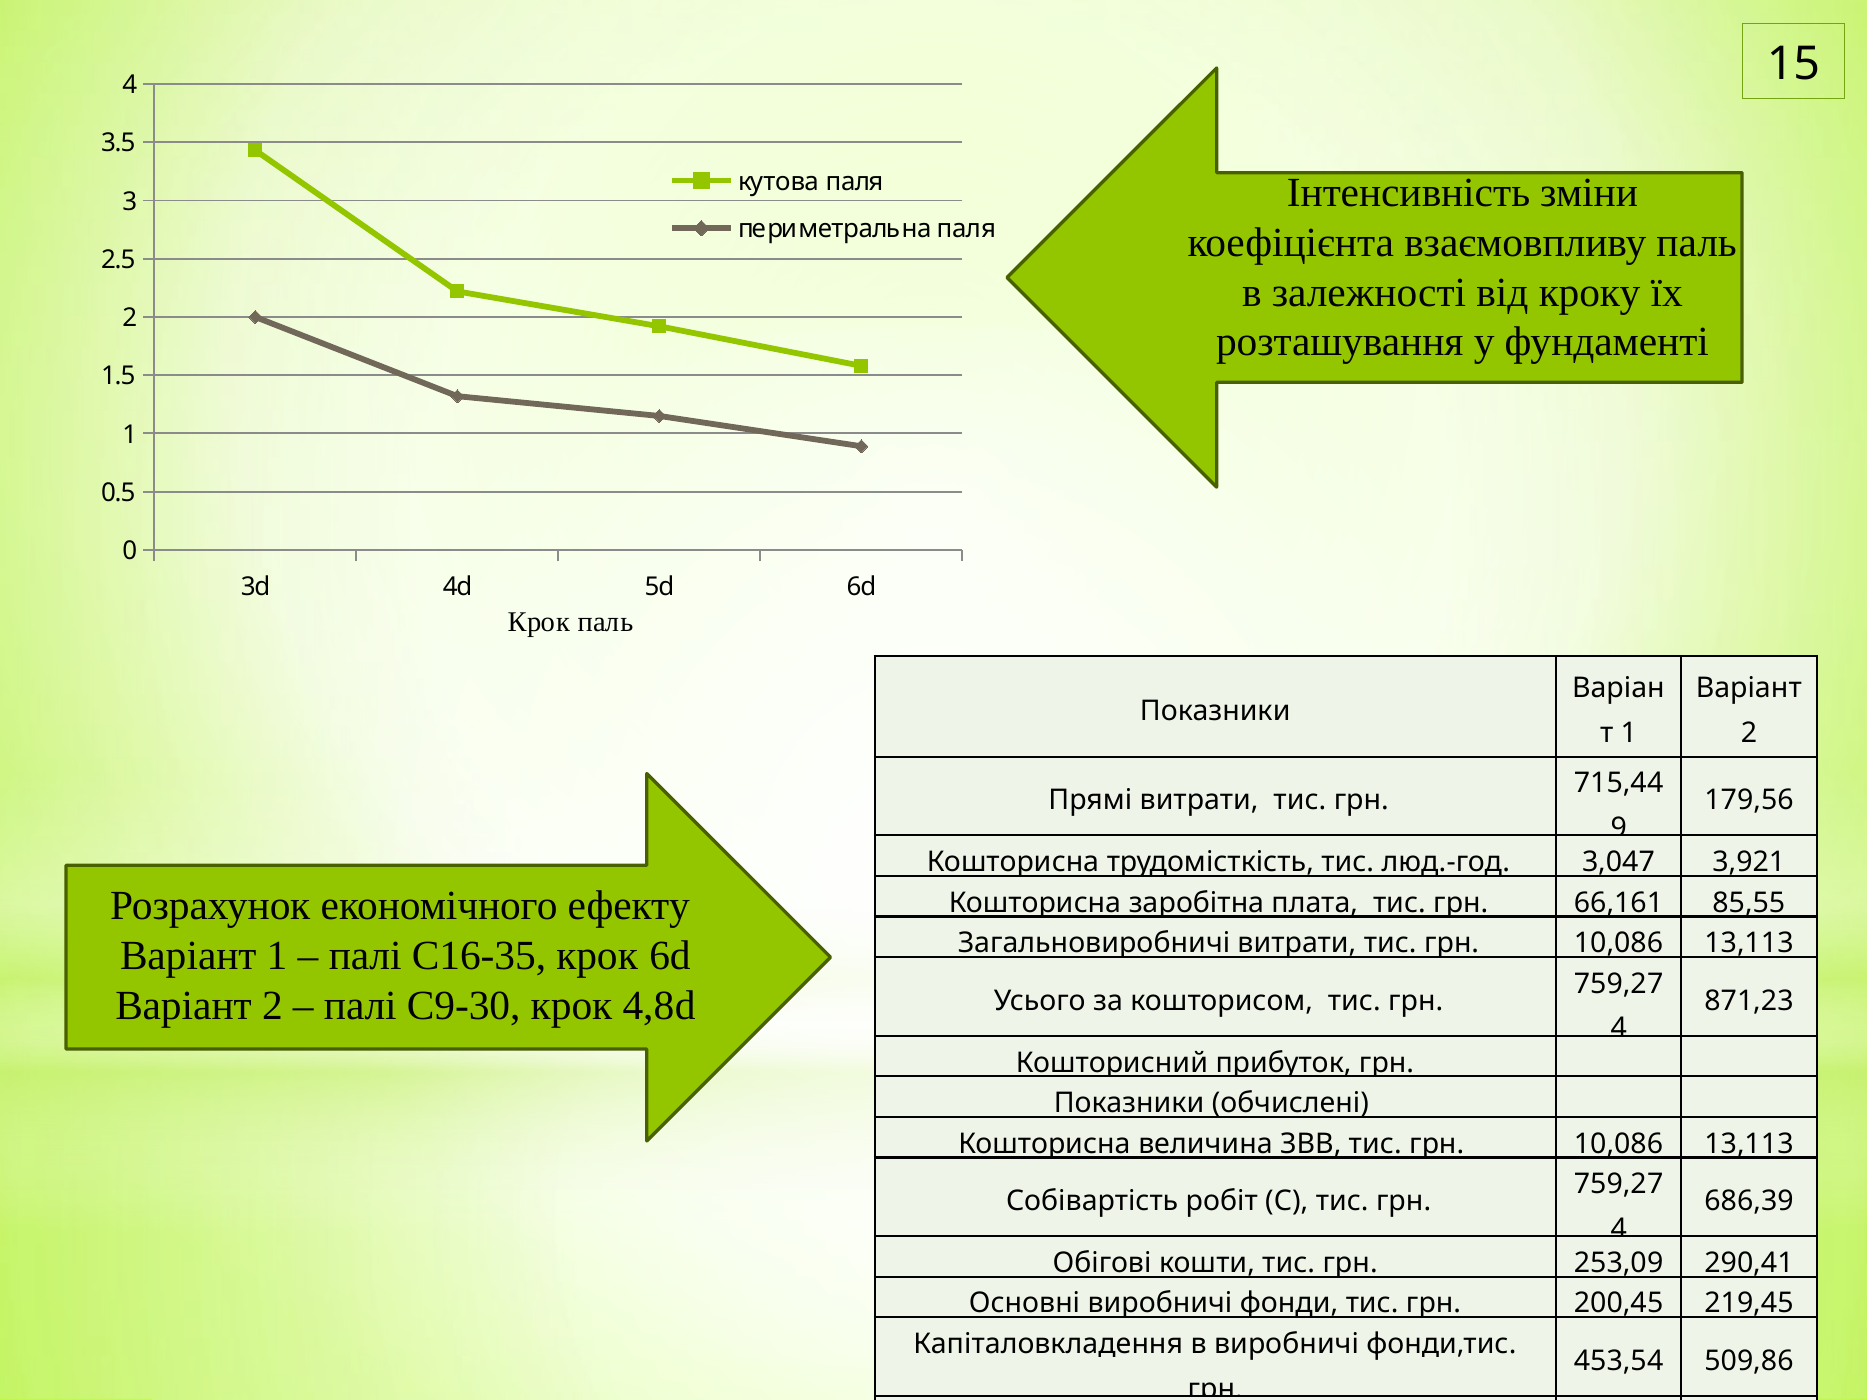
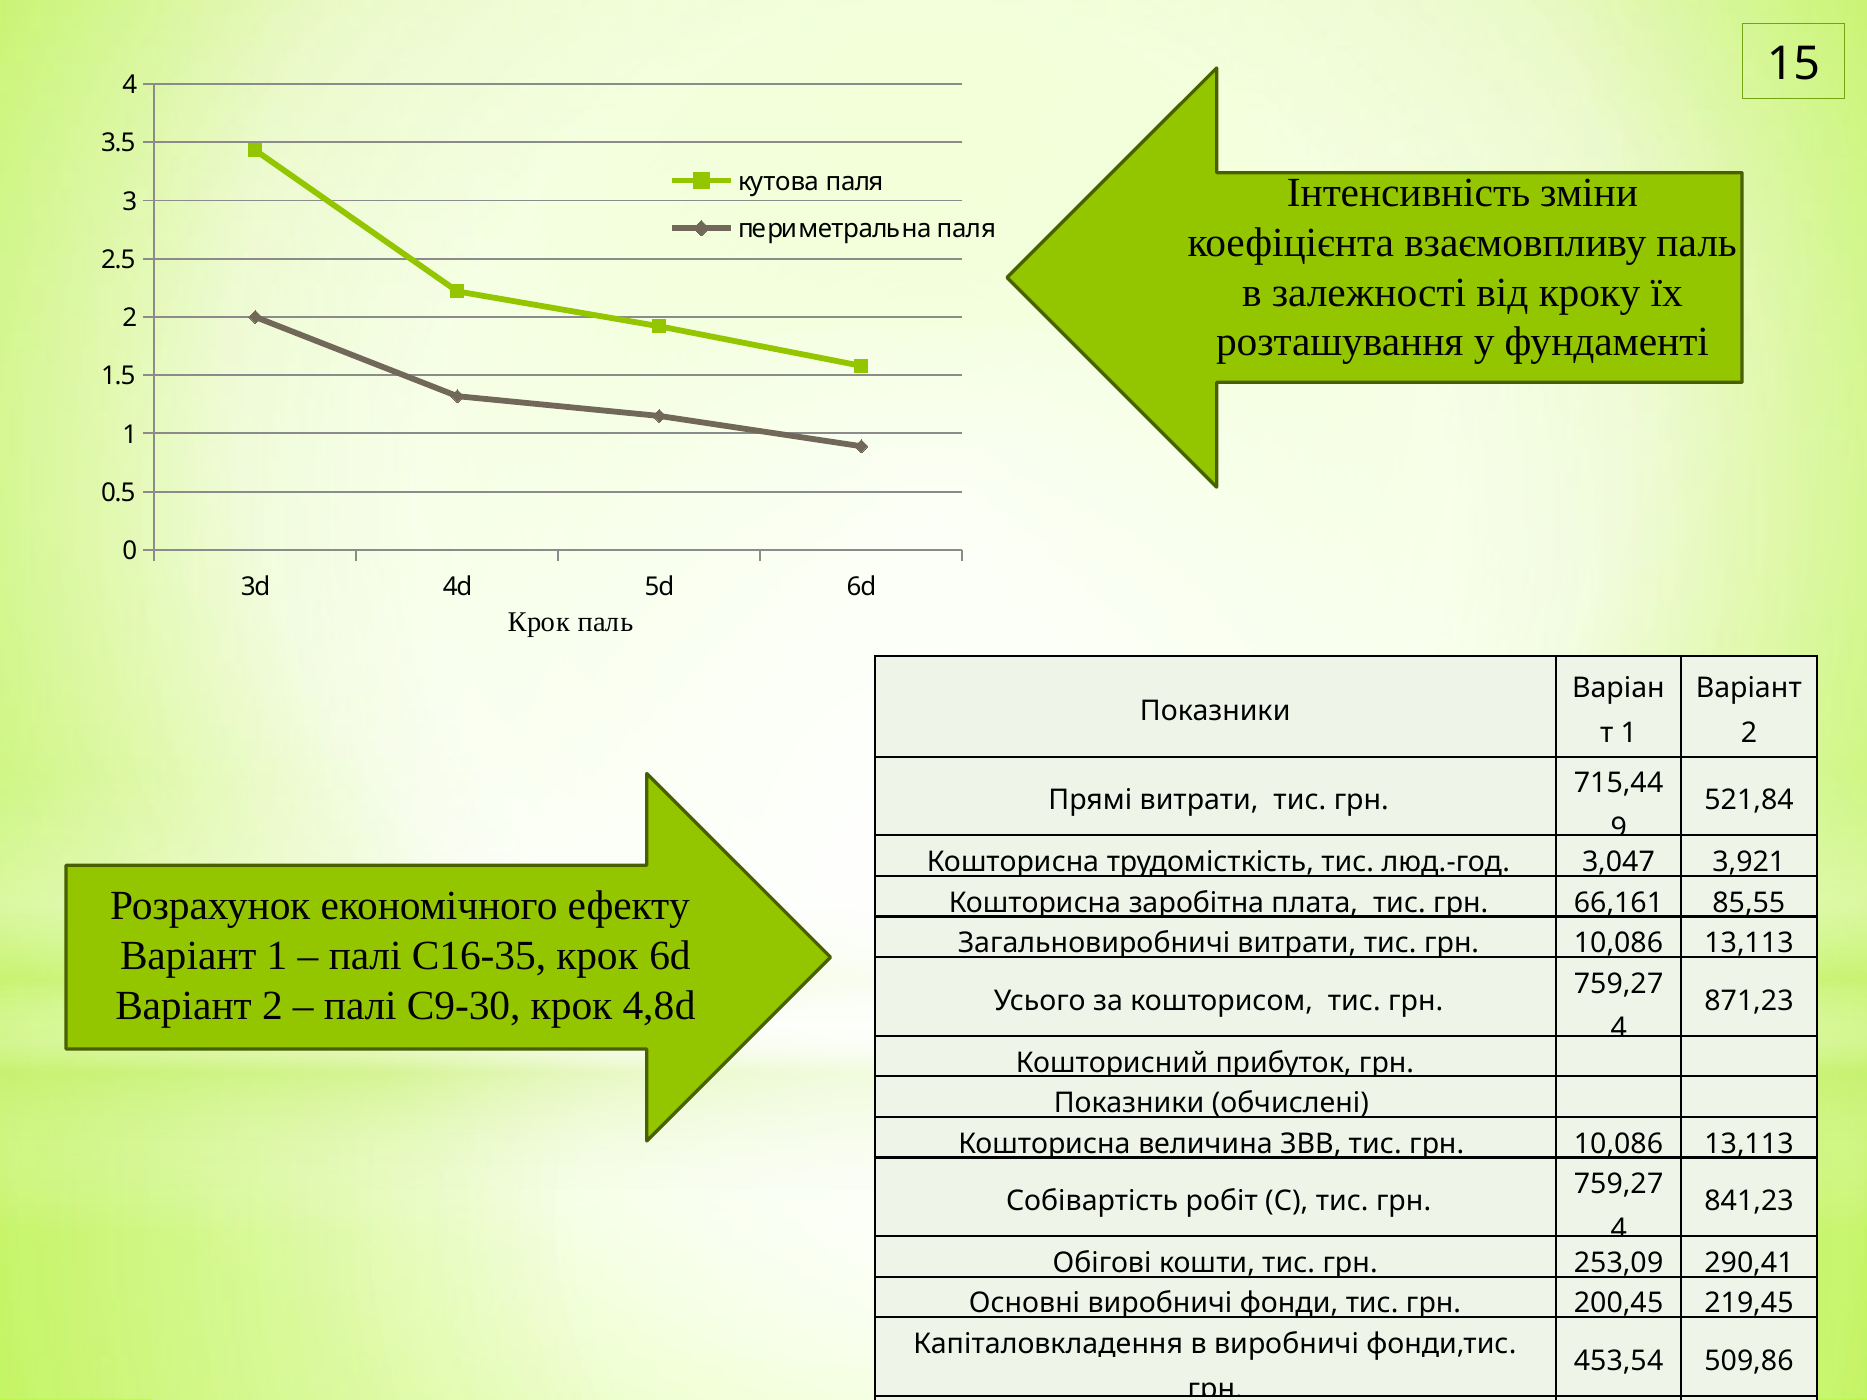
179,56: 179,56 -> 521,84 (1749, 801)
686,39: 686,39 -> 841,23 (1749, 1202)
